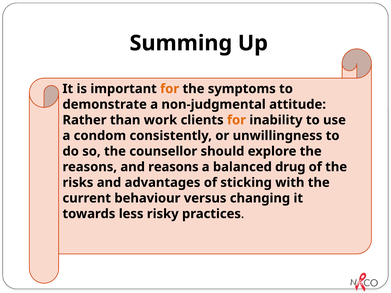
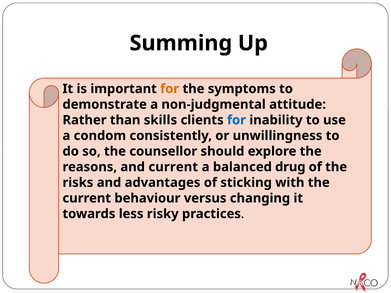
work: work -> skills (160, 120)
for colour: orange -> blue (237, 120)
and reasons: reasons -> current (173, 167)
